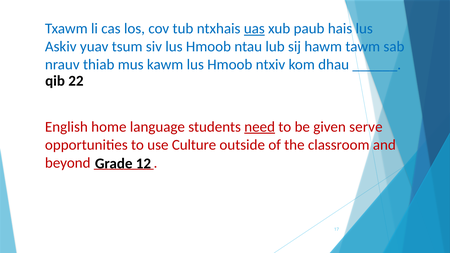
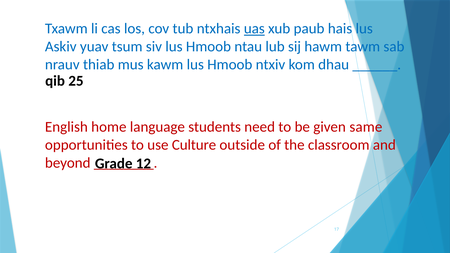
22: 22 -> 25 (76, 81)
need underline: present -> none (260, 127)
serve: serve -> same (366, 127)
